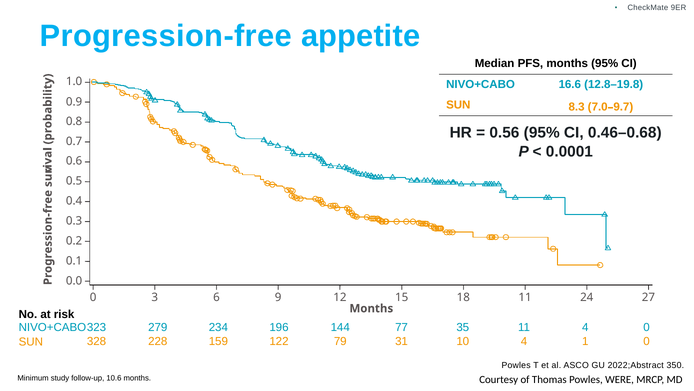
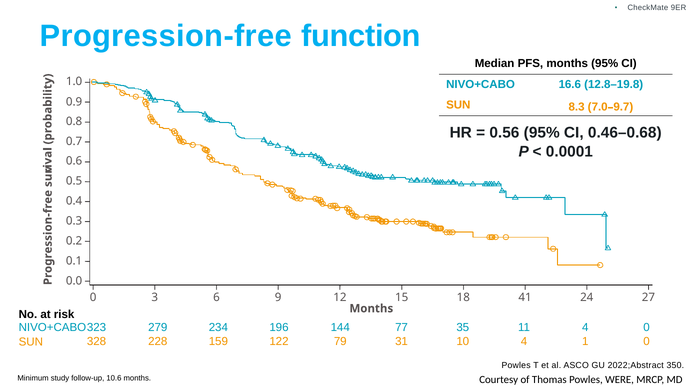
appetite: appetite -> function (361, 36)
18 11: 11 -> 41 (525, 297)
